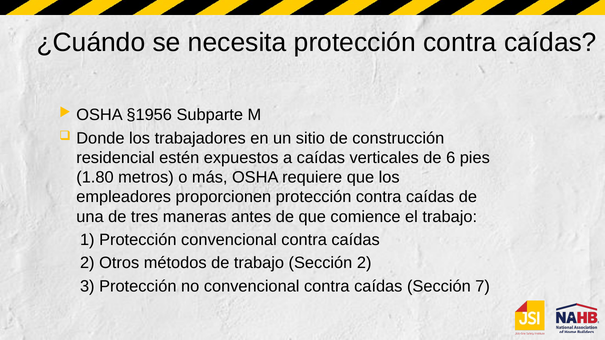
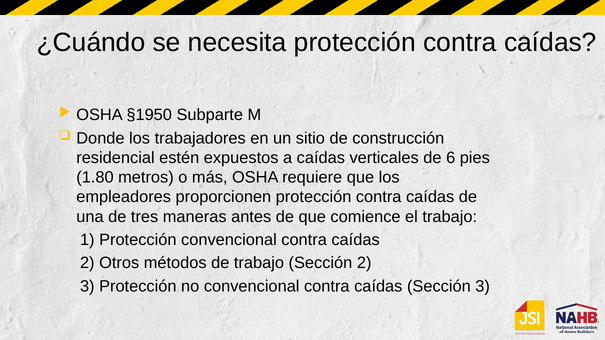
§1956: §1956 -> §1950 (149, 115)
Sección 7: 7 -> 3 (483, 286)
